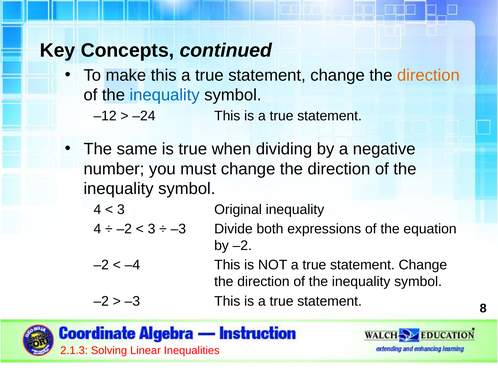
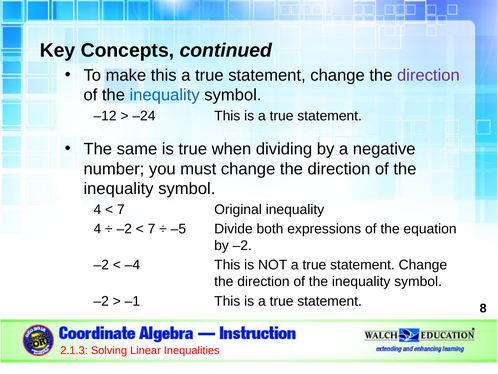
direction colour: orange -> purple (428, 75)
3: 3 -> 7 (121, 209)
3: 3 -> 7 (152, 229)
–3: –3 -> –5 (178, 229)
–3: –3 -> –1 (132, 301)
